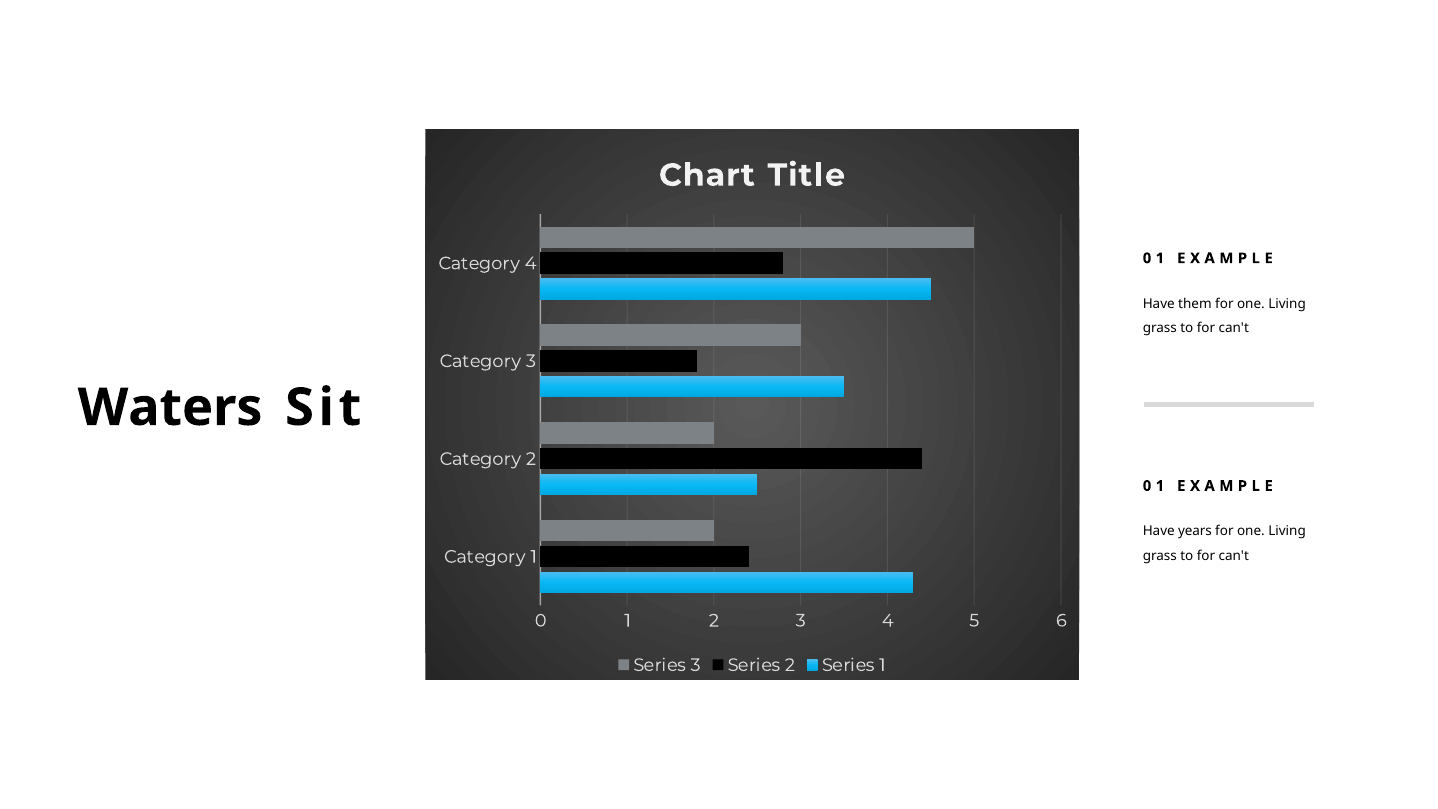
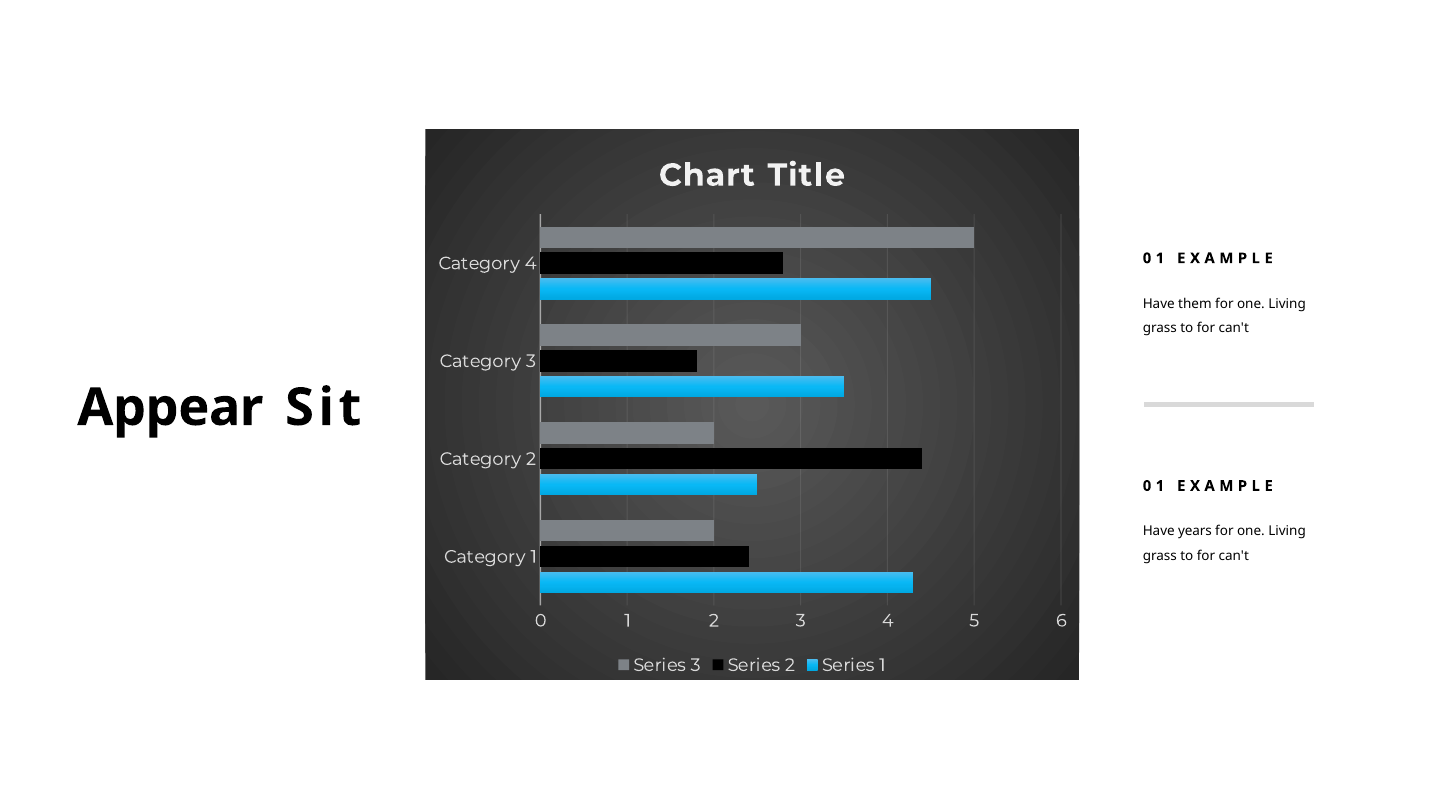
Waters: Waters -> Appear (170, 408)
